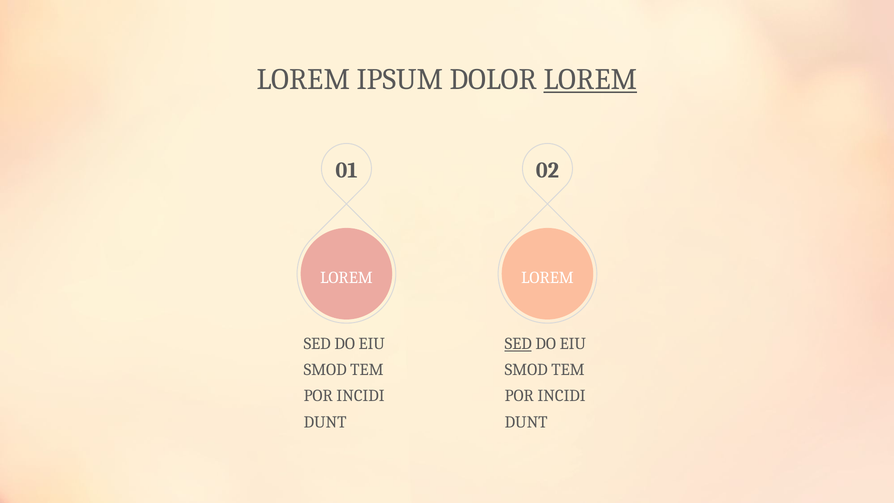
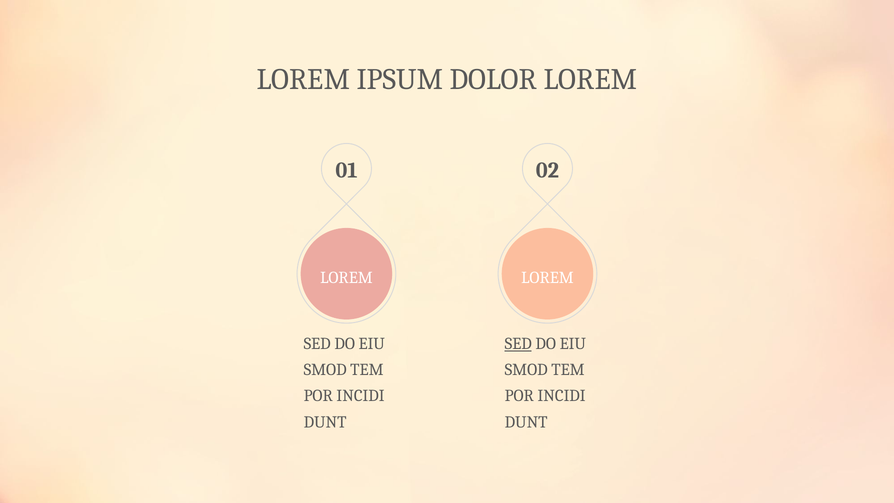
LOREM underline: present -> none (590, 79)
